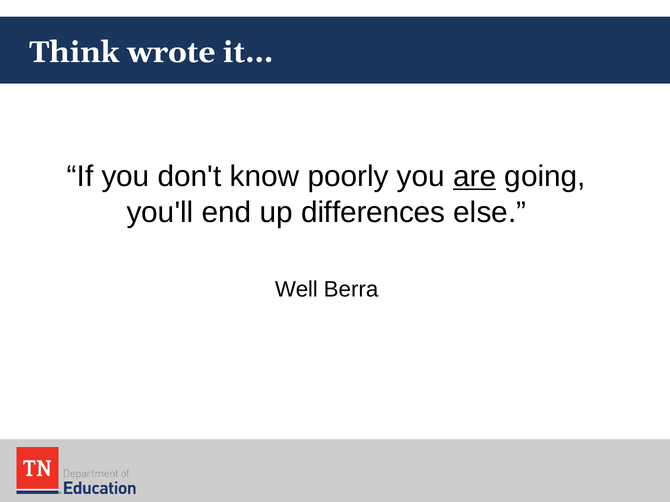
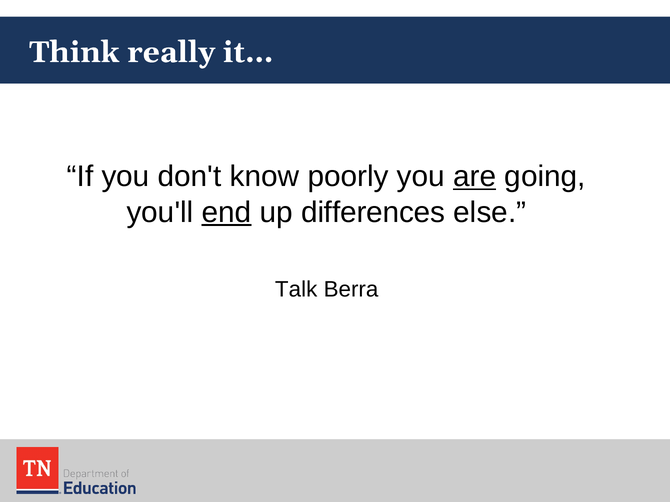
wrote: wrote -> really (171, 52)
end underline: none -> present (227, 212)
Well: Well -> Talk (296, 289)
